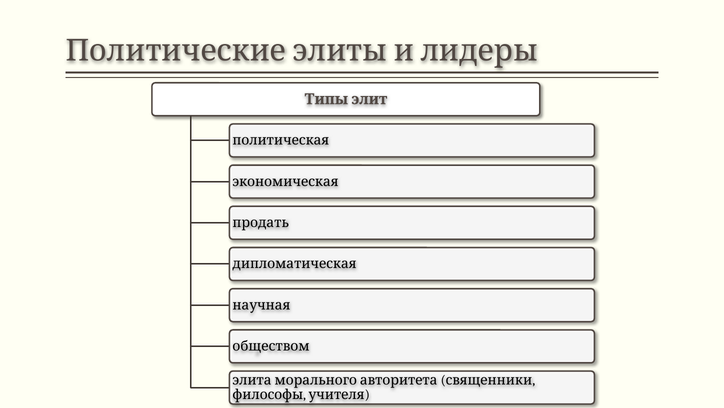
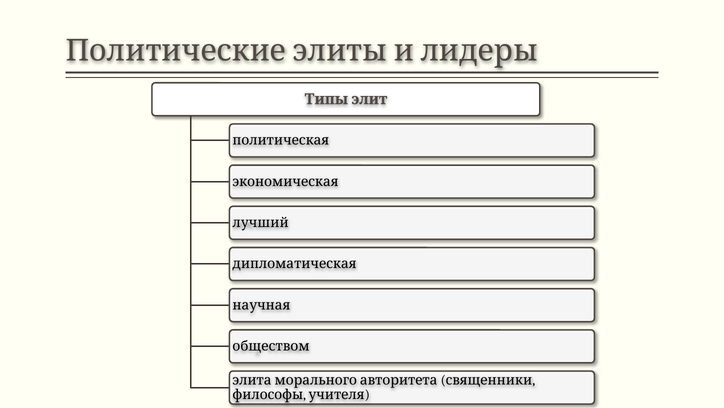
продать: продать -> лучший (261, 222)
